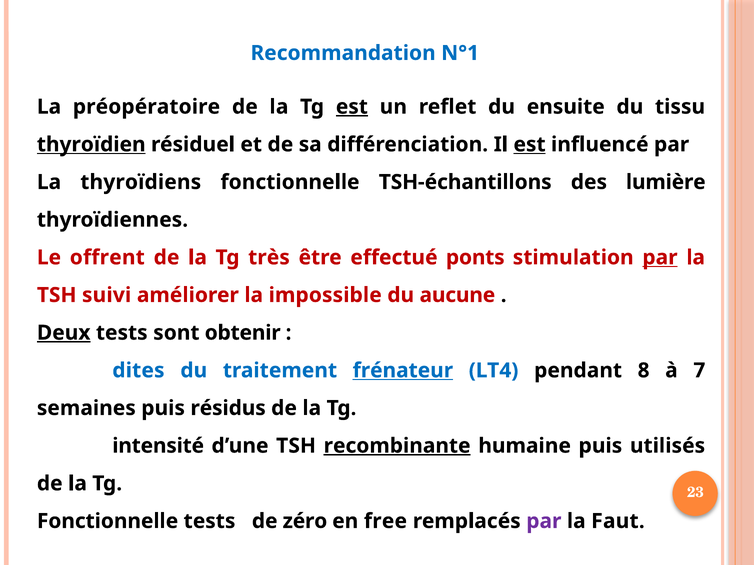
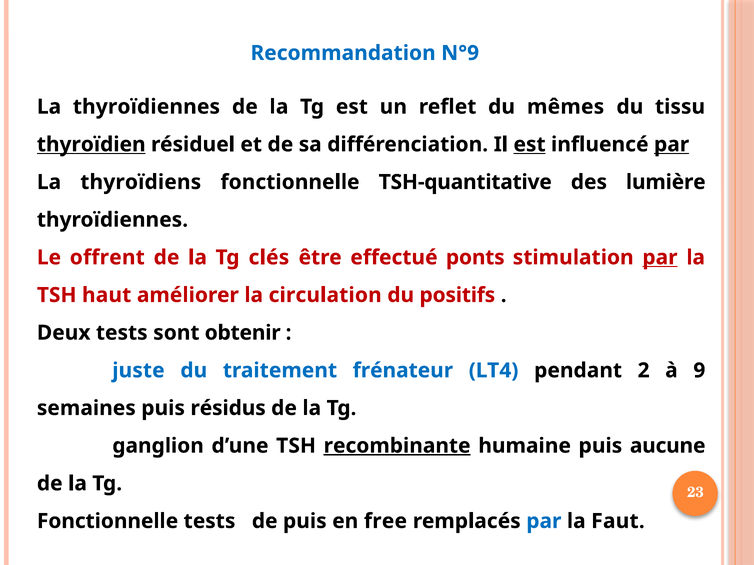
N°1: N°1 -> N°9 (460, 53)
La préopératoire: préopératoire -> thyroïdiennes (146, 107)
est underline: present -> none (352, 107)
ensuite: ensuite -> mêmes (566, 107)
par underline: none -> present (672, 145)
TSH-échantillons: TSH-échantillons -> TSH-quantitative (465, 182)
très: très -> clés (269, 258)
suivi: suivi -> haut (107, 295)
impossible: impossible -> circulation (325, 295)
aucune: aucune -> positifs (457, 295)
Deux underline: present -> none (64, 333)
dites: dites -> juste (138, 371)
frénateur underline: present -> none (403, 371)
8: 8 -> 2 (644, 371)
7: 7 -> 9 (699, 371)
intensité: intensité -> ganglion (158, 446)
utilisés: utilisés -> aucune (668, 446)
de zéro: zéro -> puis (305, 522)
par colour: purple -> blue (544, 522)
